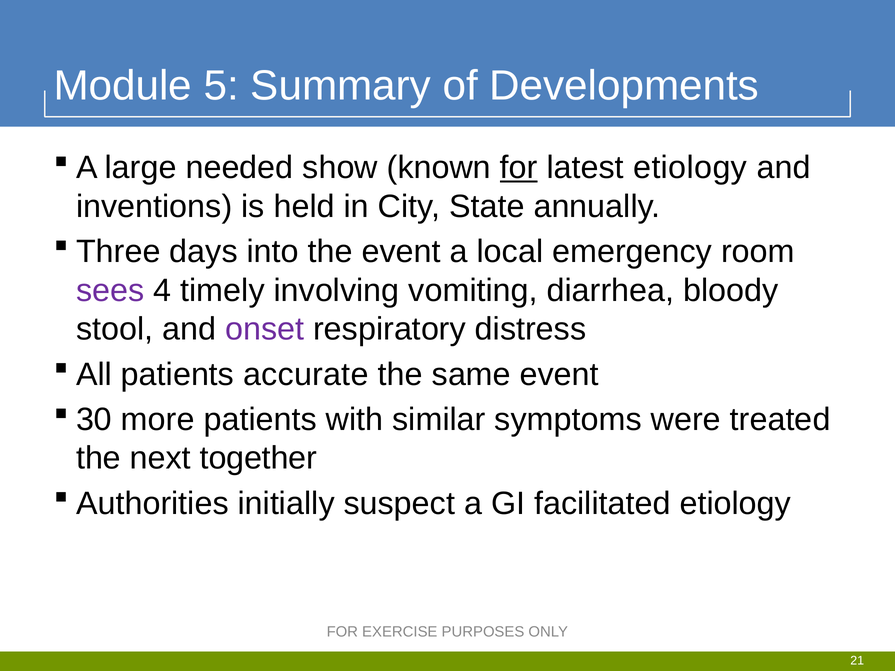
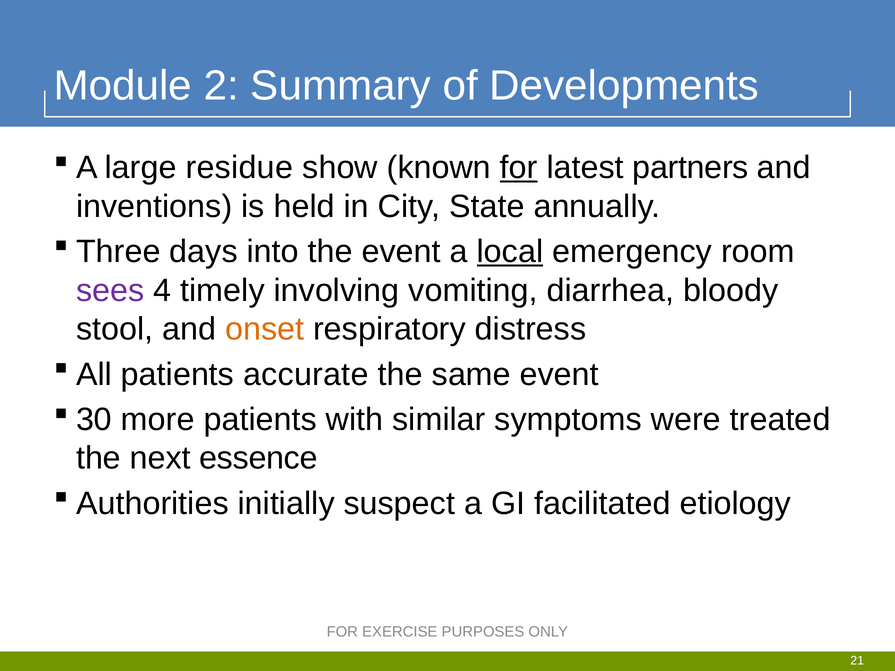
5: 5 -> 2 (221, 86)
needed: needed -> residue (239, 168)
latest etiology: etiology -> partners (691, 168)
local underline: none -> present (510, 252)
onset colour: purple -> orange (265, 329)
together: together -> essence (259, 459)
